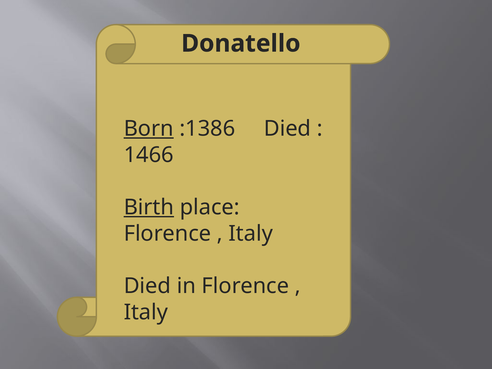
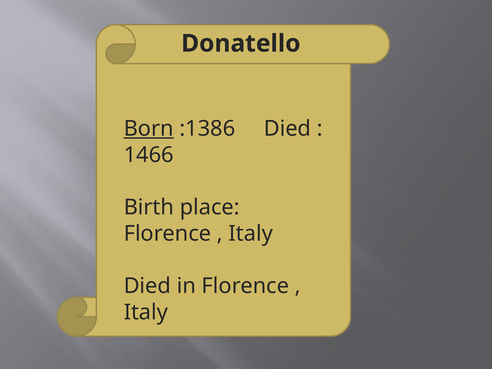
Birth underline: present -> none (149, 207)
